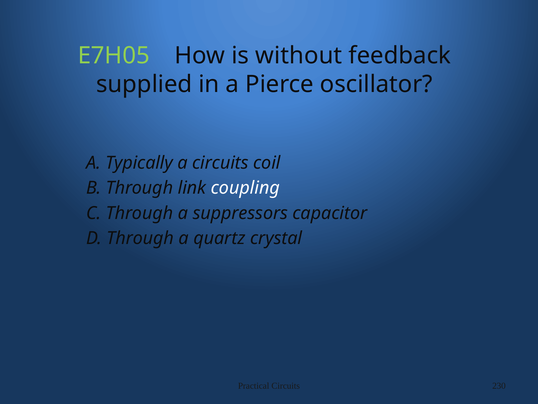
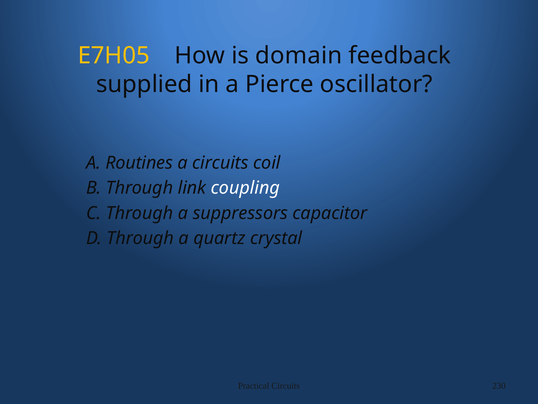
E7H05 colour: light green -> yellow (114, 55)
without: without -> domain (299, 55)
Typically: Typically -> Routines (139, 163)
